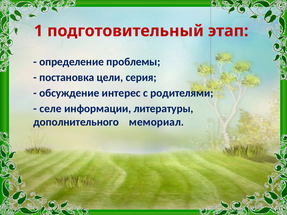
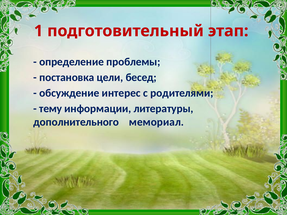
серия: серия -> бесед (141, 78)
селе: селе -> тему (51, 109)
